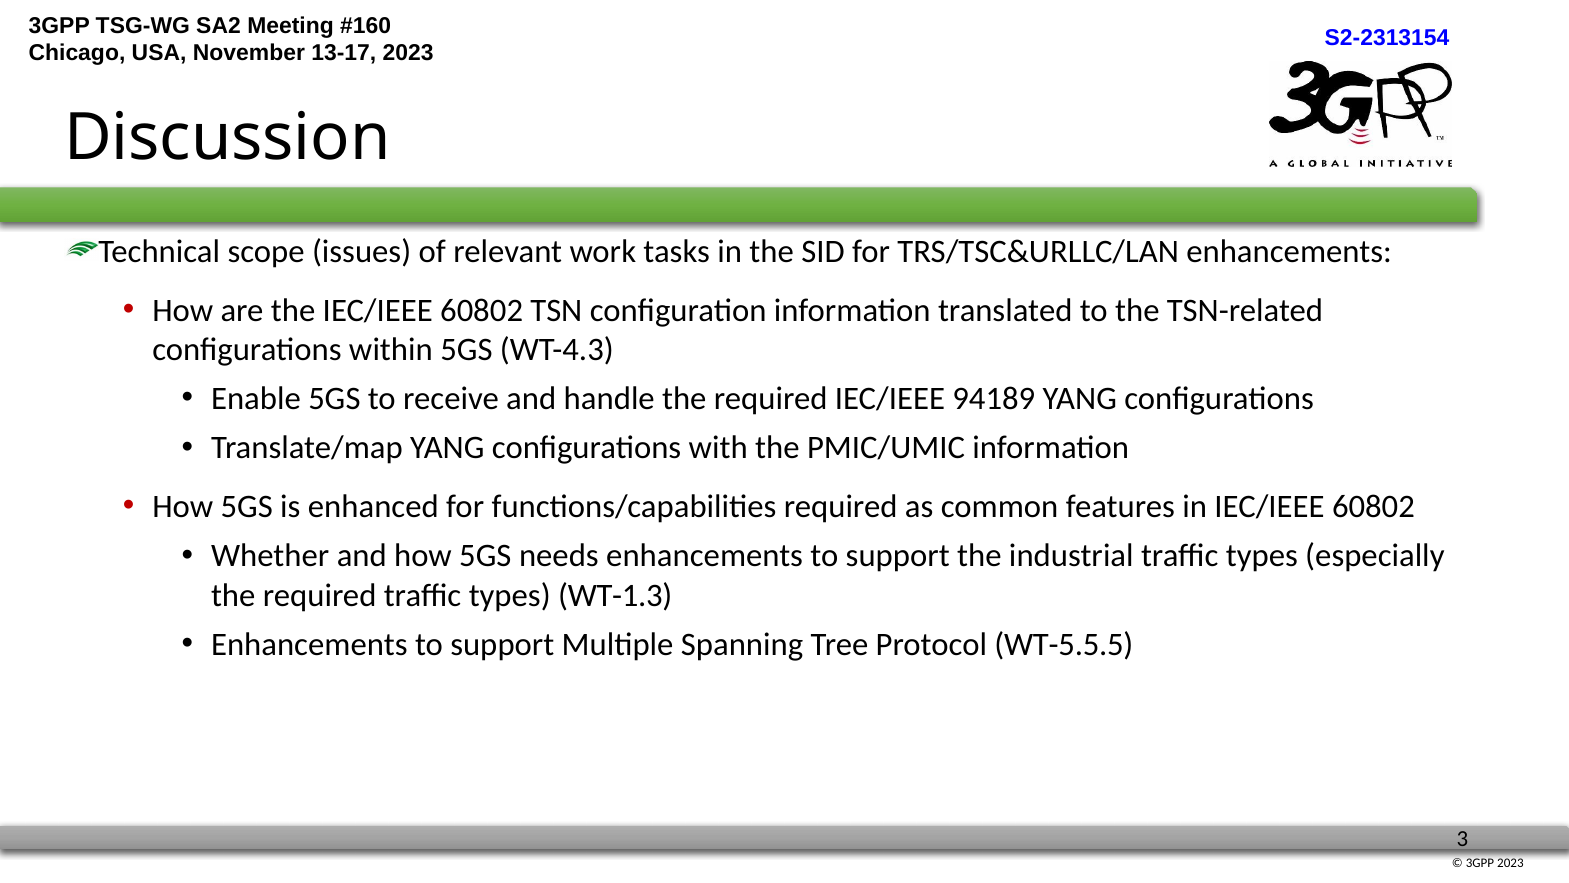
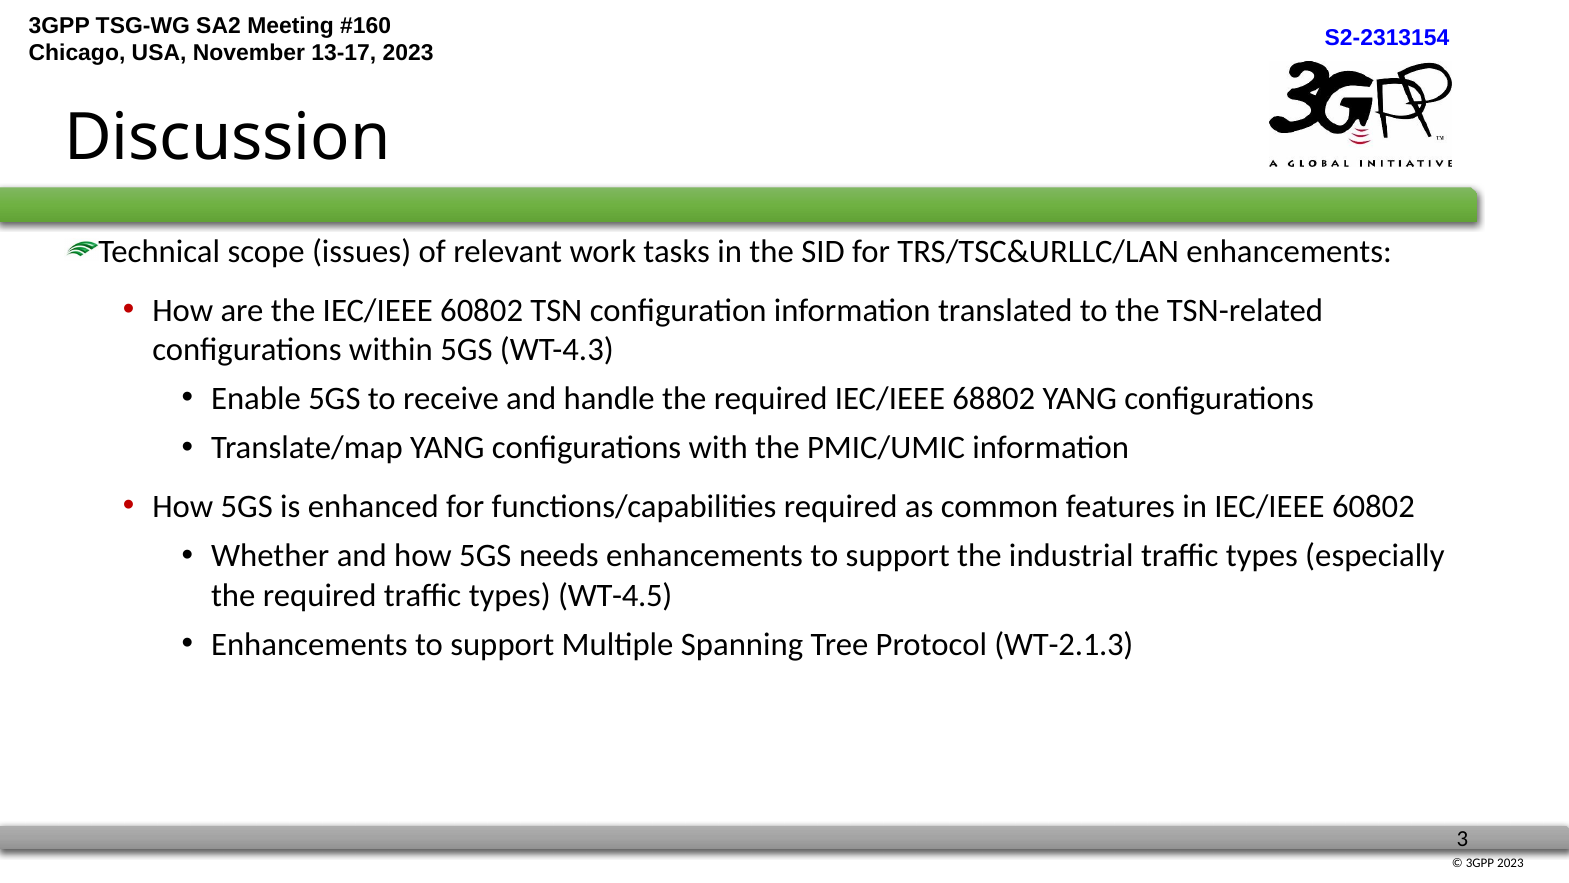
94189: 94189 -> 68802 (994, 399)
WT-1.3: WT-1.3 -> WT-4.5 (615, 595)
WT-5.5.5: WT-5.5.5 -> WT-2.1.3 (1064, 644)
